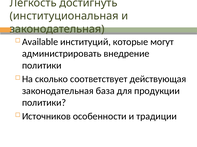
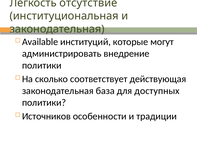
достигнуть: достигнуть -> отсутствие (88, 3)
продукции: продукции -> доступных (157, 91)
